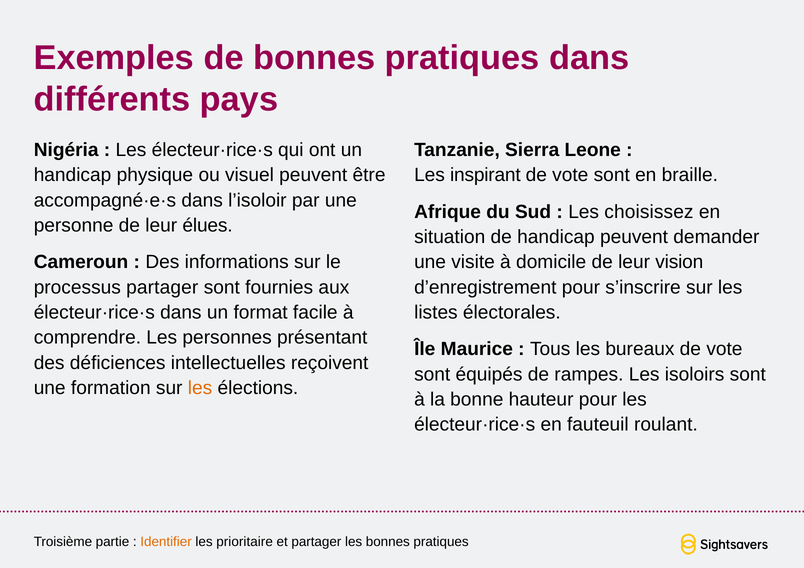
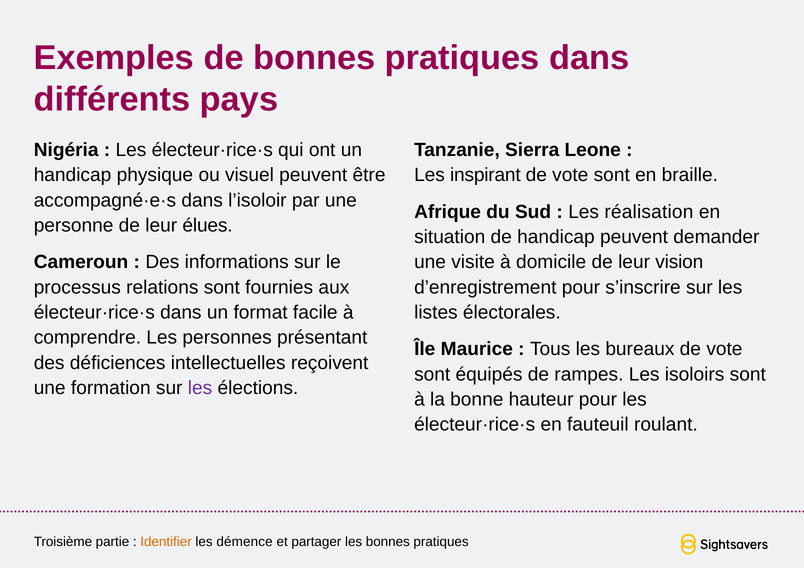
choisissez: choisissez -> réalisation (649, 212)
processus partager: partager -> relations (162, 288)
les colour: orange -> purple (200, 388)
prioritaire: prioritaire -> démence (245, 542)
